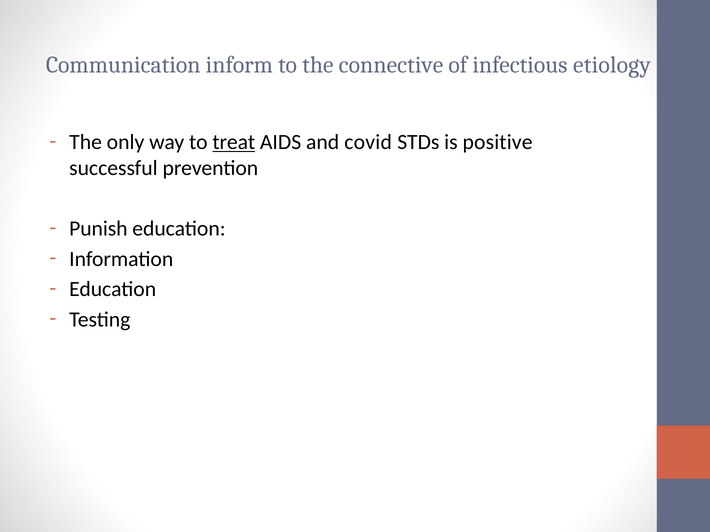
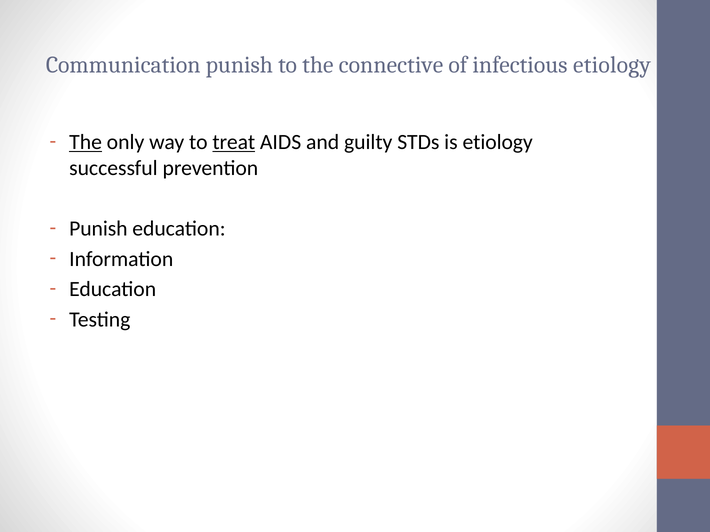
Communication inform: inform -> punish (239, 65)
The underline: none -> present (86, 142)
covid: covid -> guilty (368, 142)
is positive: positive -> etiology (498, 142)
